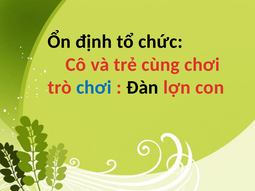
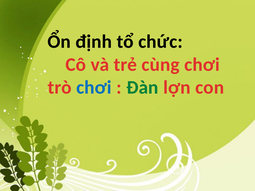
Đàn colour: black -> green (142, 88)
